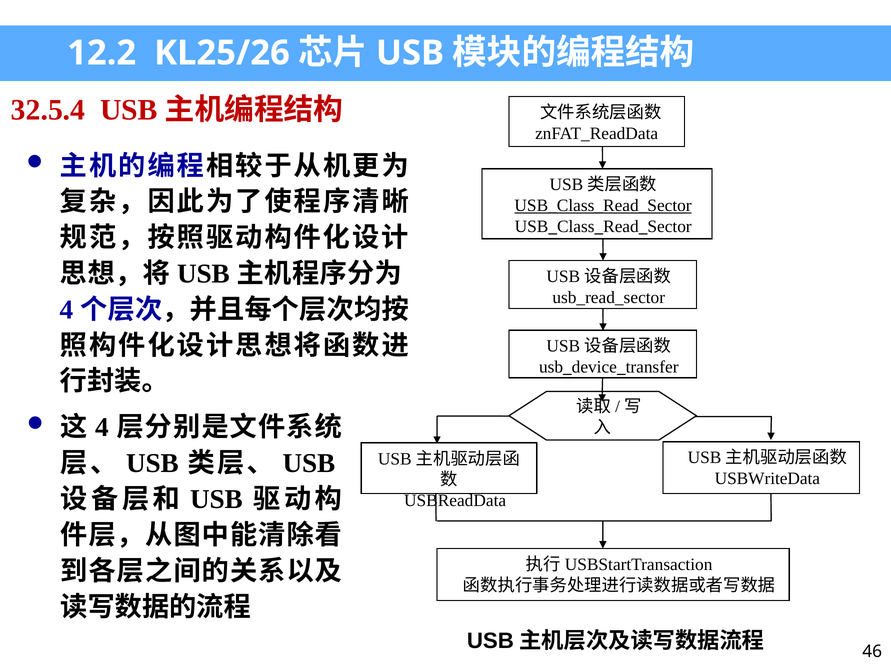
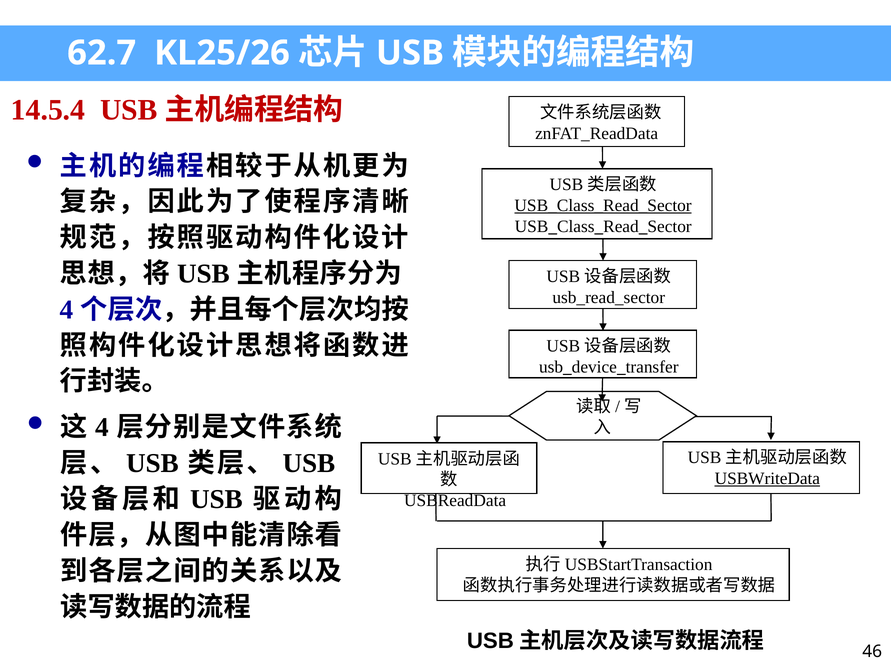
12.2: 12.2 -> 62.7 (102, 53)
32.5.4: 32.5.4 -> 14.5.4 (48, 110)
USBWriteData underline: none -> present (767, 479)
